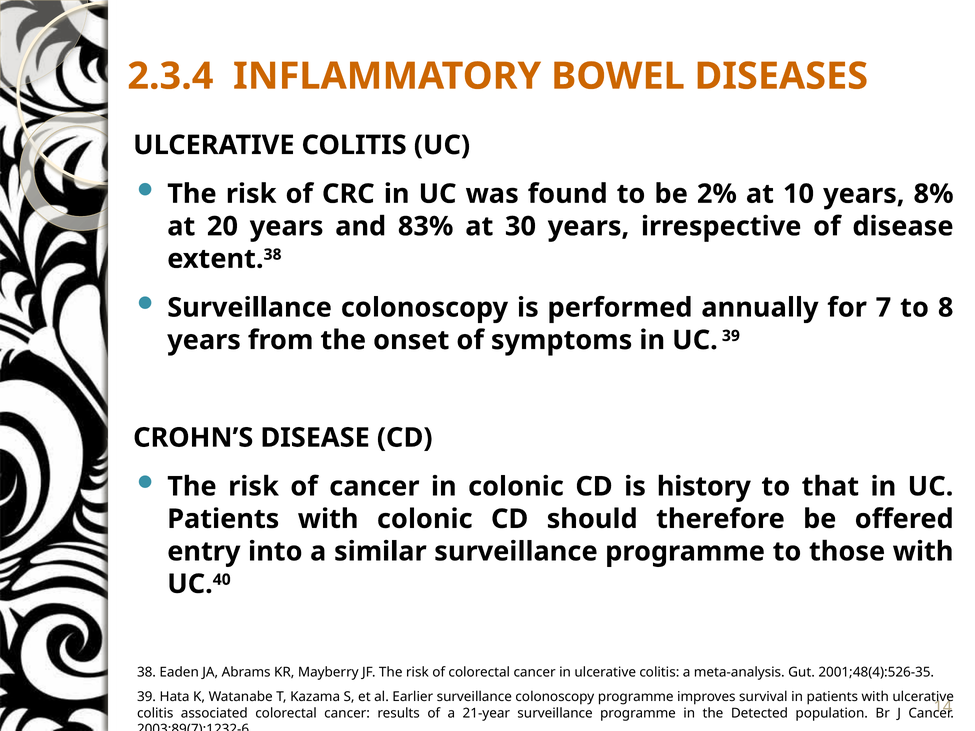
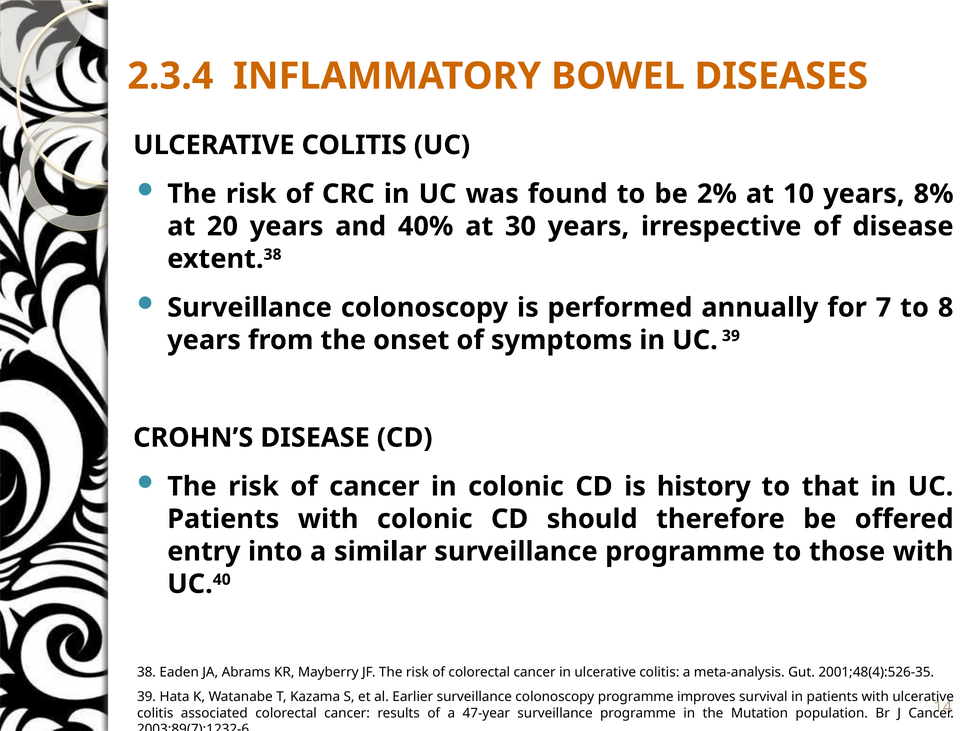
83%: 83% -> 40% (426, 226)
21-year: 21-year -> 47-year (486, 713)
Detected: Detected -> Mutation (759, 713)
